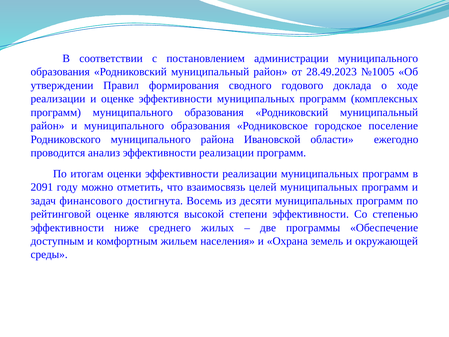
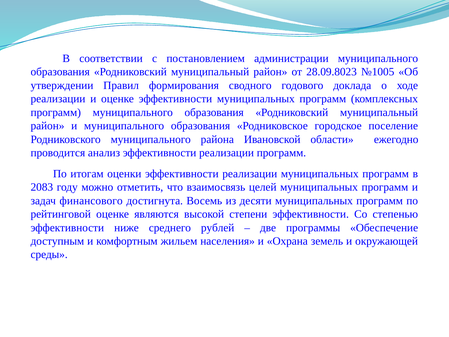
28.49.2023: 28.49.2023 -> 28.09.8023 (332, 72)
2091: 2091 -> 2083 (42, 187)
жилых: жилых -> рублей (218, 227)
